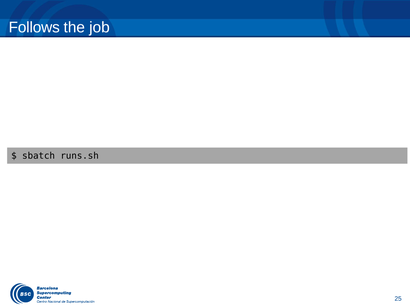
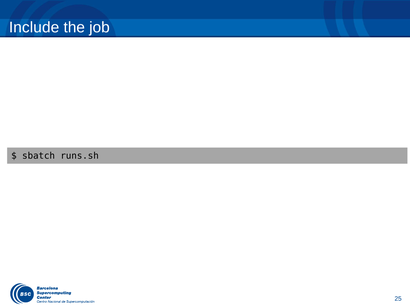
Follows: Follows -> Include (34, 27)
